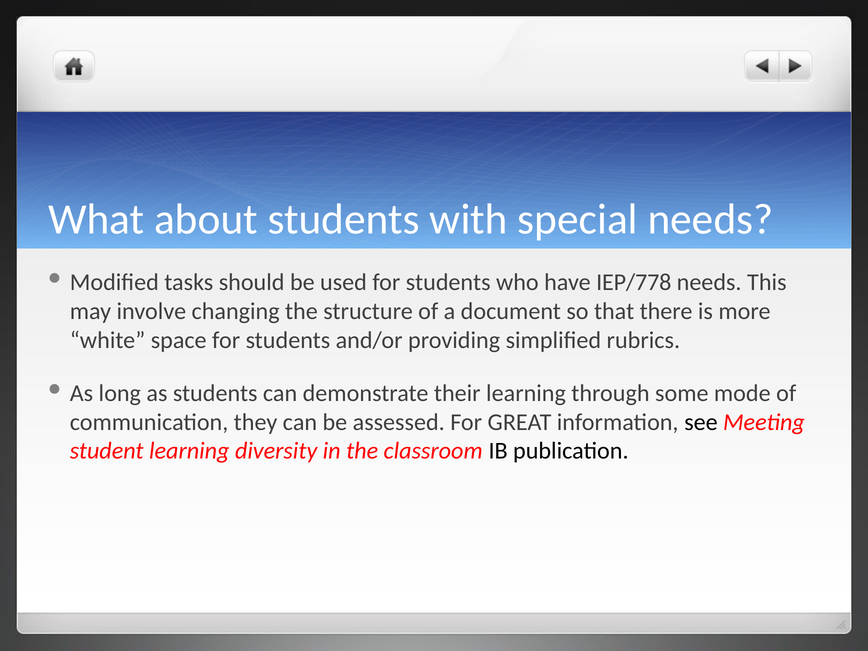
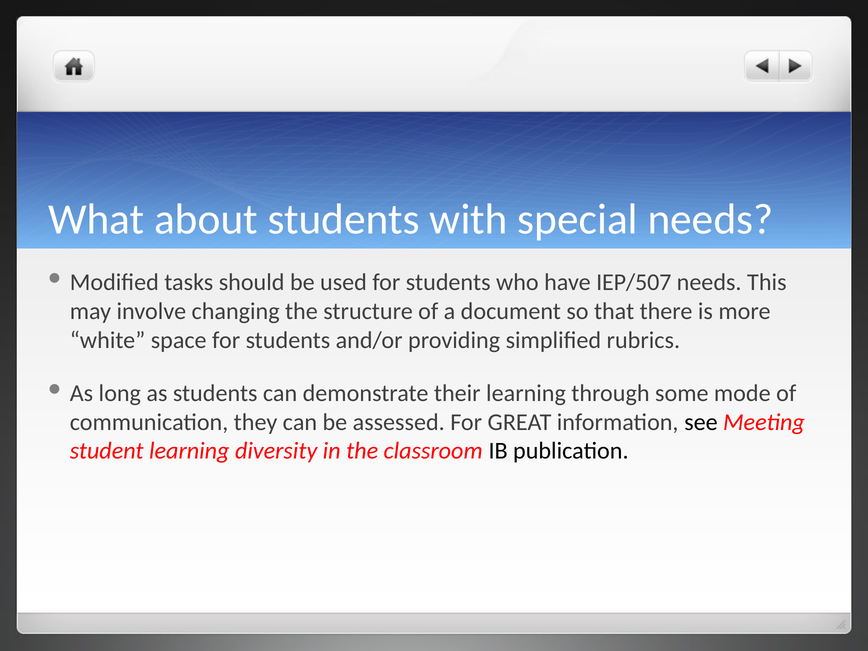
IEP/778: IEP/778 -> IEP/507 (634, 282)
